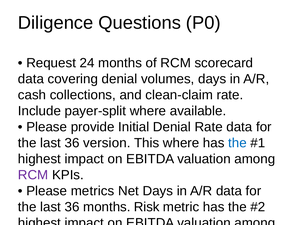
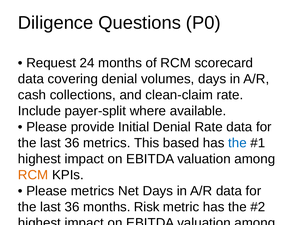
36 version: version -> metrics (107, 143)
This where: where -> based (181, 143)
RCM colour: purple -> orange (33, 175)
